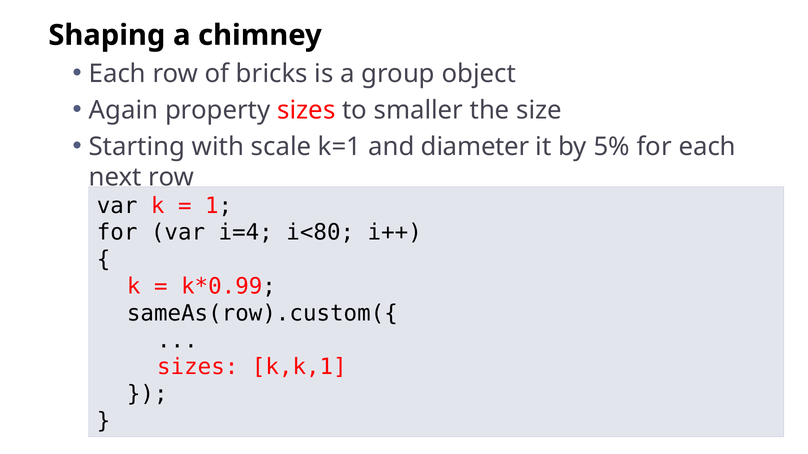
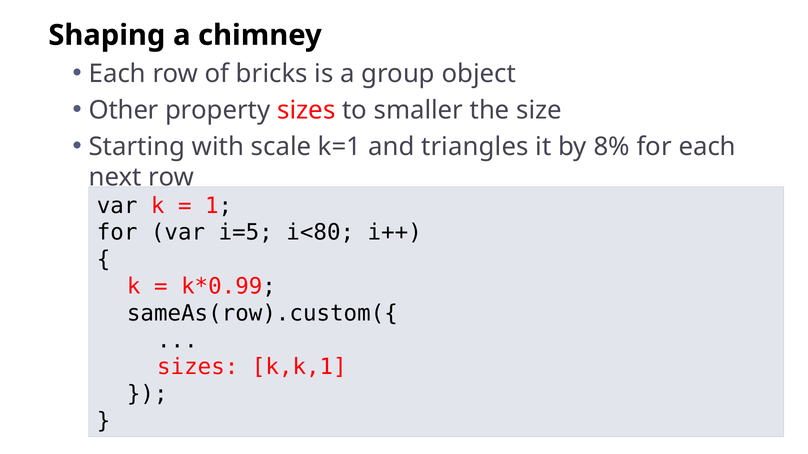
Again: Again -> Other (124, 110)
diameter: diameter -> triangles (475, 147)
5%: 5% -> 8% (612, 147)
i=4: i=4 -> i=5 (246, 233)
